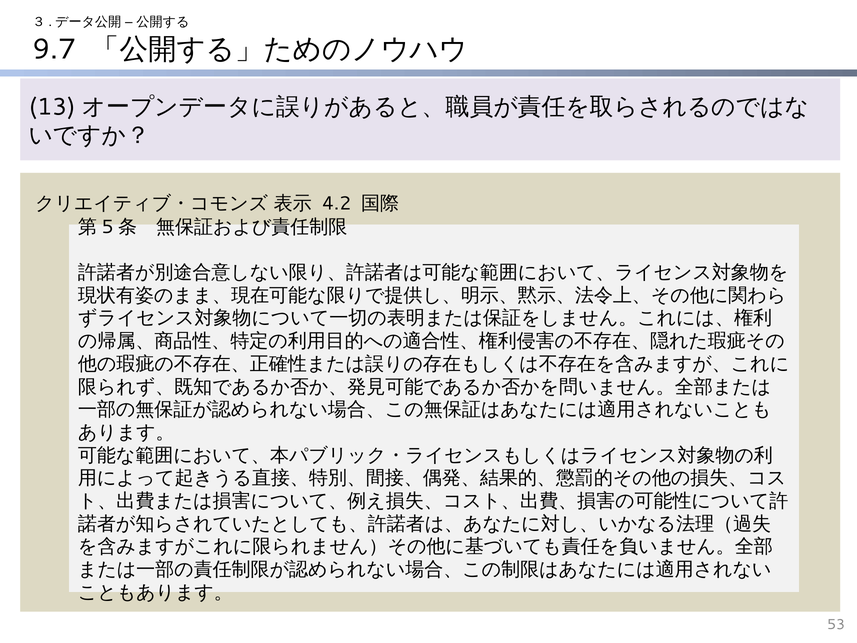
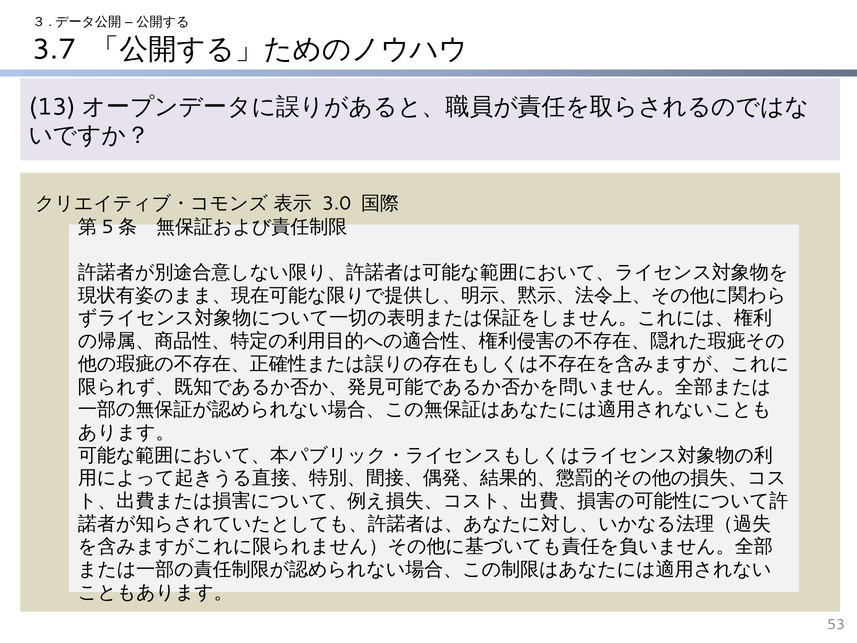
9.7: 9.7 -> 3.7 (54, 49)
4.2: 4.2 -> 3.0 (337, 203)
